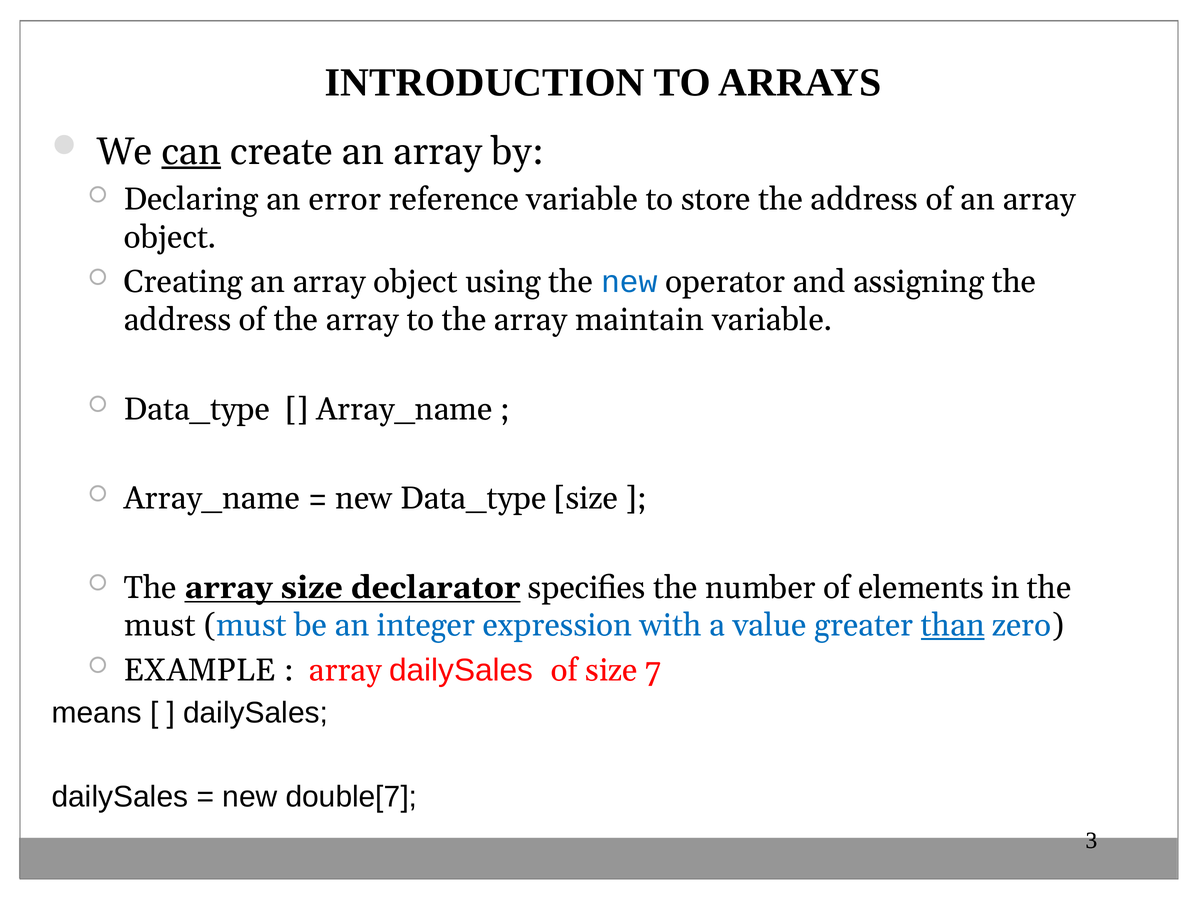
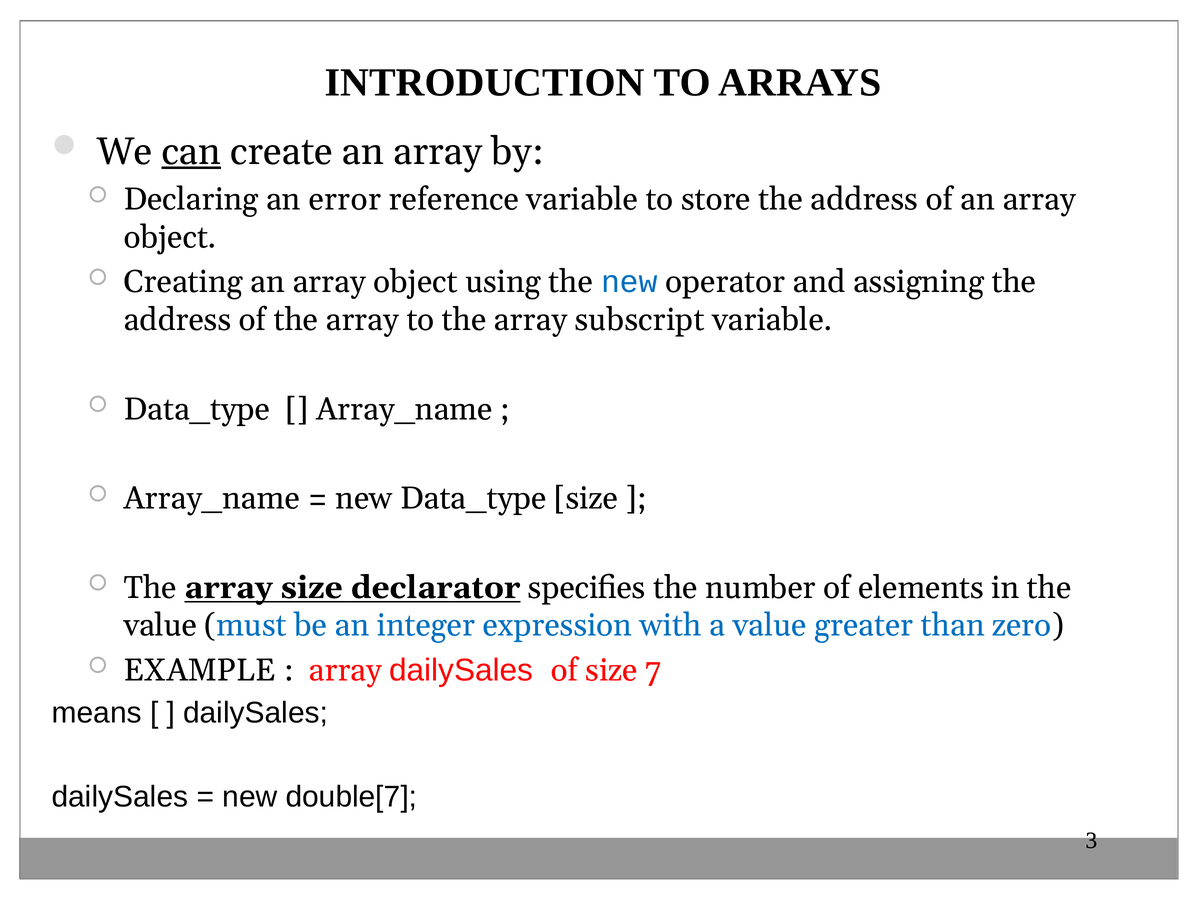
maintain: maintain -> subscript (640, 320)
must: must -> value (160, 626)
than underline: present -> none (953, 626)
